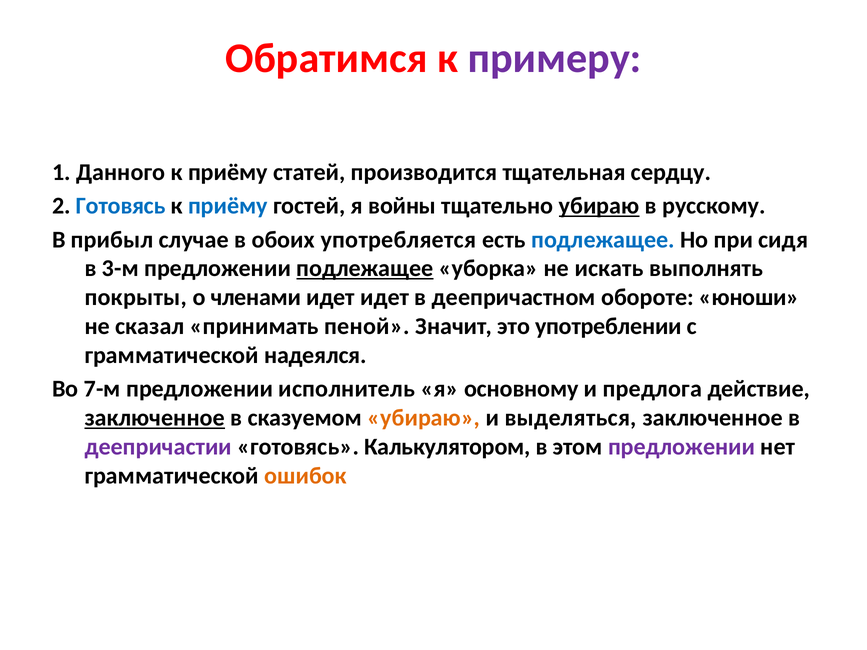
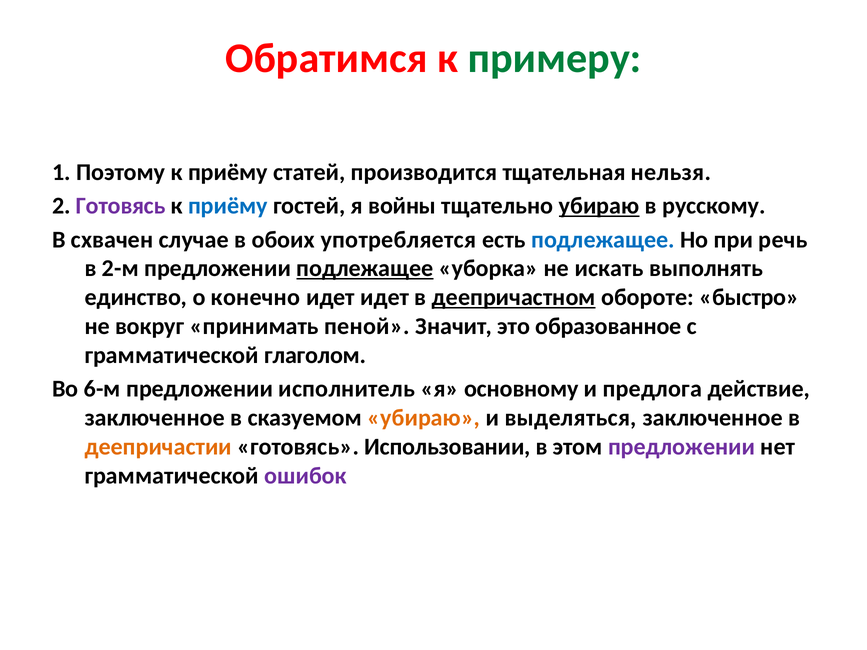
примеру colour: purple -> green (555, 59)
Данного: Данного -> Поэтому (121, 172)
сердцу: сердцу -> нельзя (671, 172)
Готовясь colour: blue -> purple (121, 206)
прибыл: прибыл -> схвачен (112, 240)
сидя: сидя -> речь (783, 240)
3-м: 3-м -> 2-м (120, 269)
покрыты: покрыты -> единство (136, 297)
членами: членами -> конечно (256, 297)
деепричастном underline: none -> present (514, 297)
юноши: юноши -> быстро (749, 297)
сказал: сказал -> вокруг (150, 326)
употреблении: употреблении -> образованное (608, 326)
надеялся: надеялся -> глаголом (315, 355)
7-м: 7-м -> 6-м (102, 389)
заключенное underline: present -> none (155, 418)
деепричастии colour: purple -> orange (158, 447)
Калькулятором: Калькулятором -> Использовании (447, 447)
ошибок colour: orange -> purple (306, 476)
